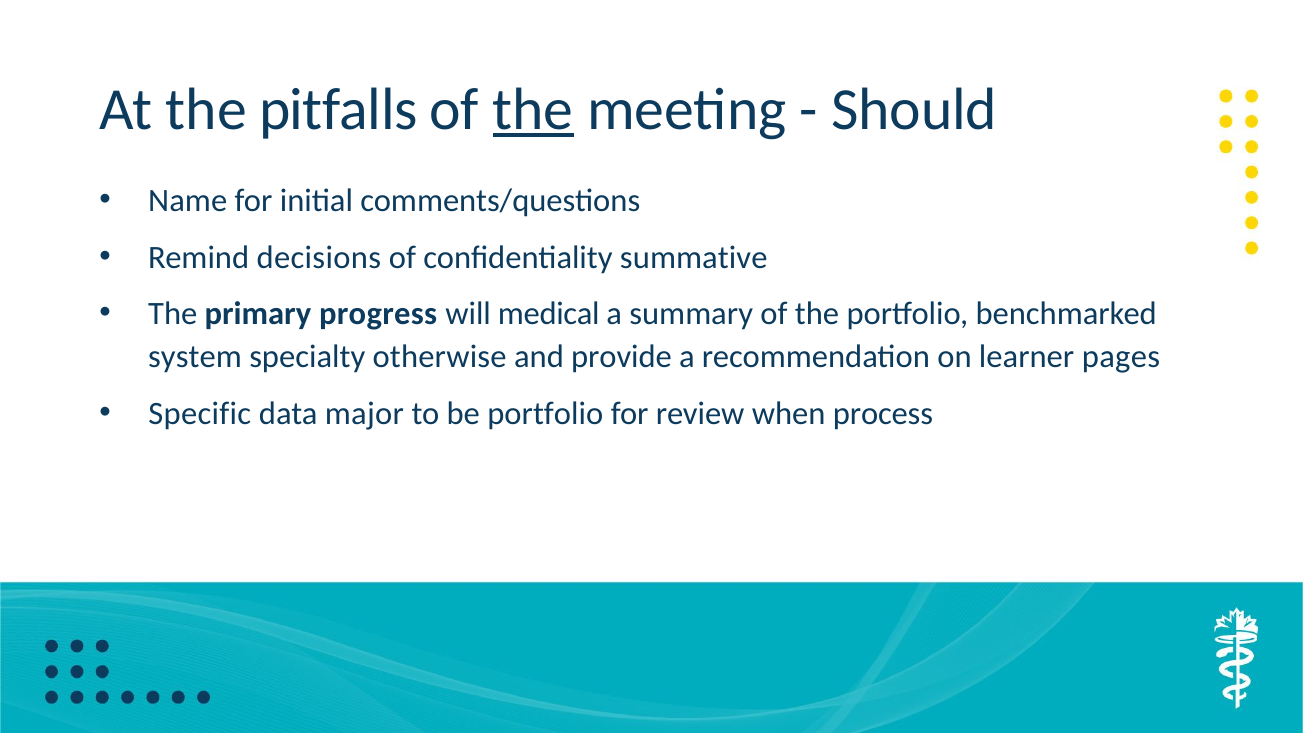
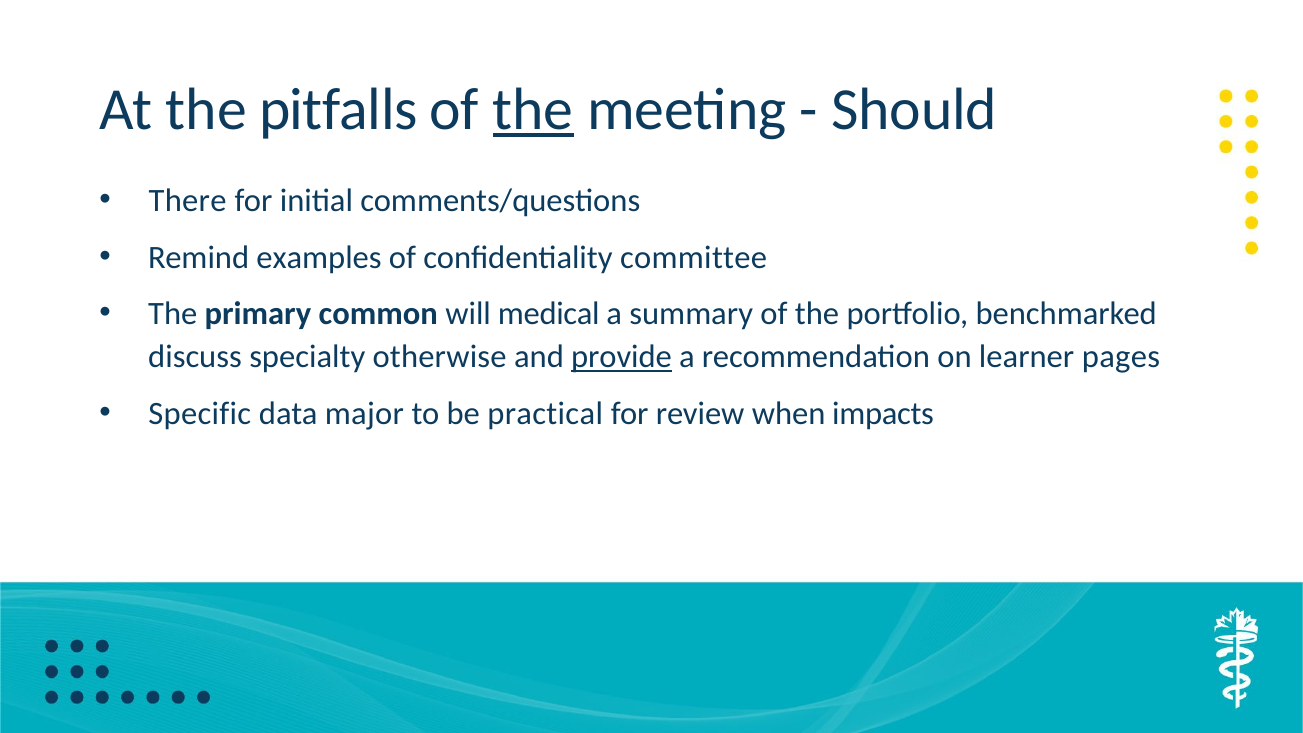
Name: Name -> There (188, 201)
decisions: decisions -> examples (319, 257)
summative: summative -> committee (694, 257)
progress: progress -> common (378, 314)
system: system -> discuss (195, 357)
provide underline: none -> present (622, 357)
be portfolio: portfolio -> practical (545, 413)
process: process -> impacts (883, 413)
